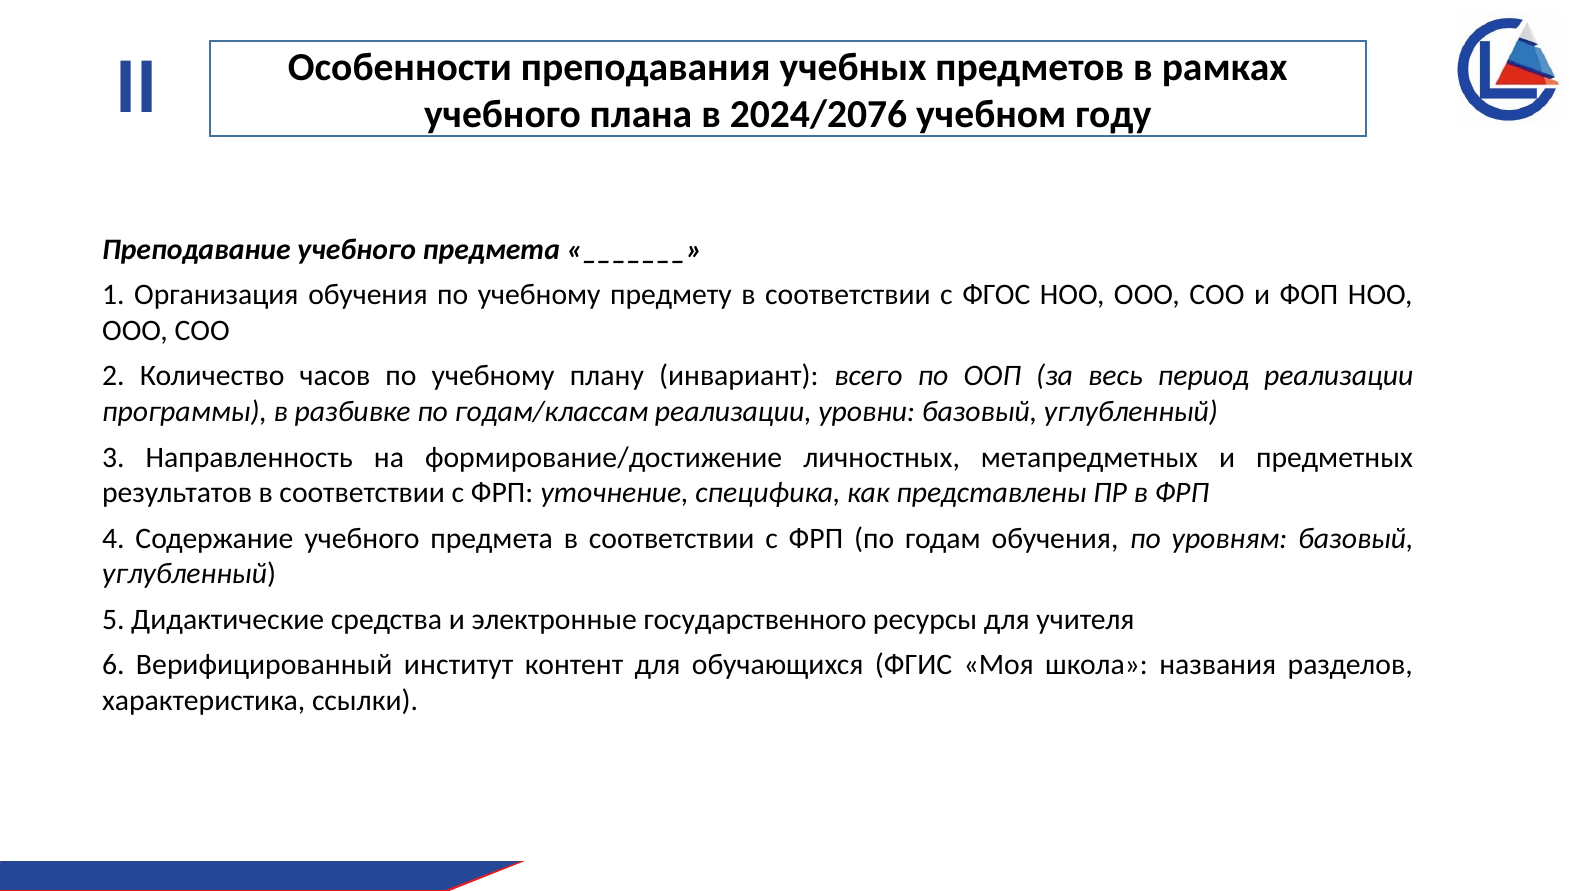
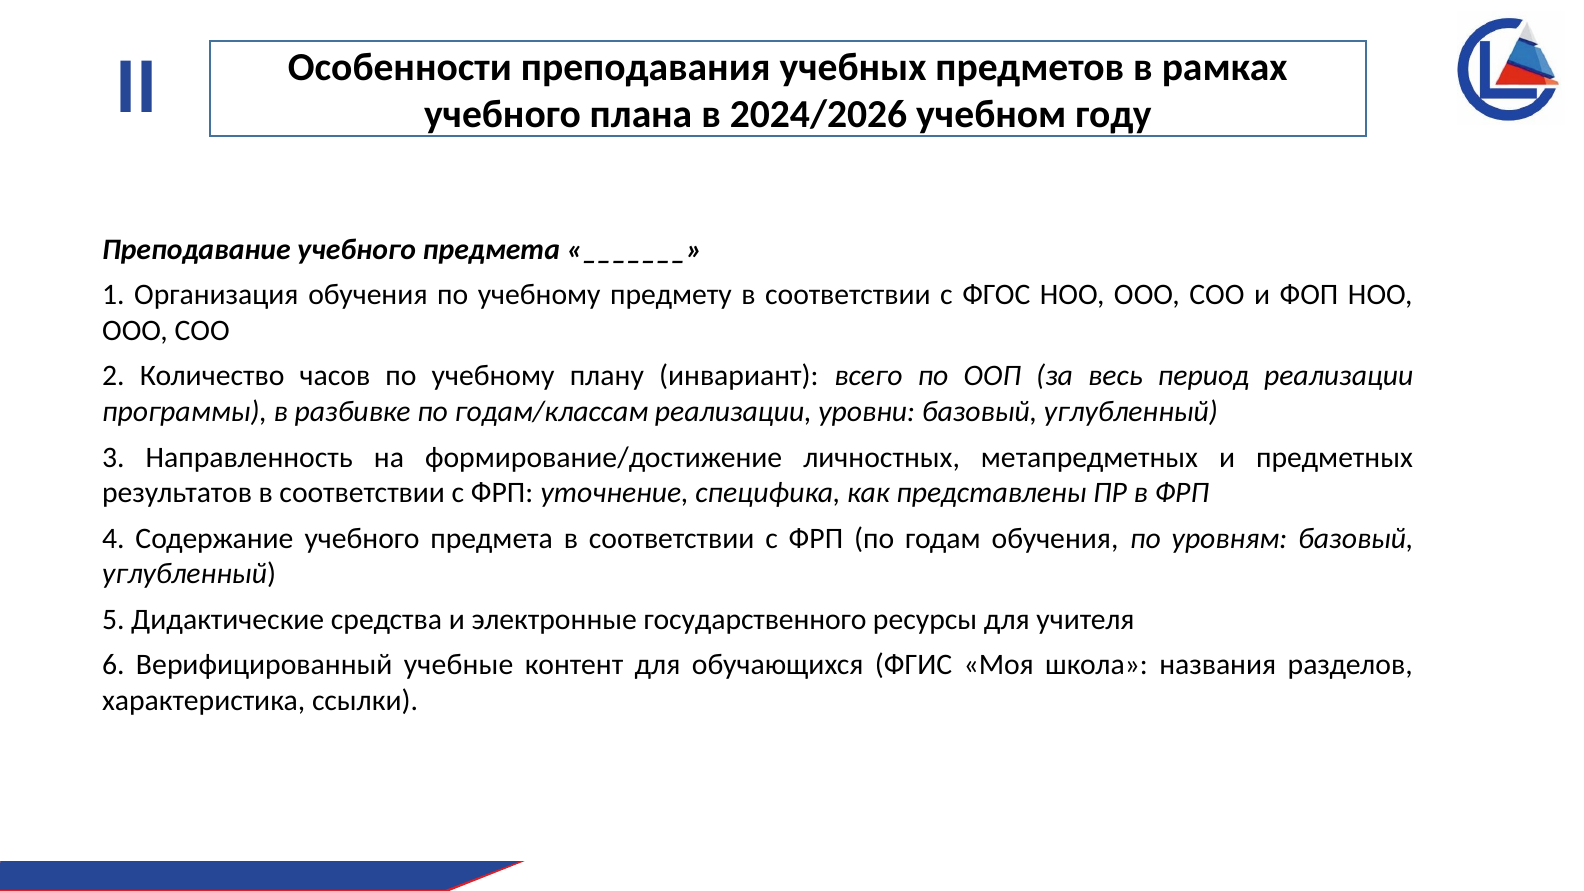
2024/2076: 2024/2076 -> 2024/2026 (819, 115)
институт: институт -> учебные (459, 665)
